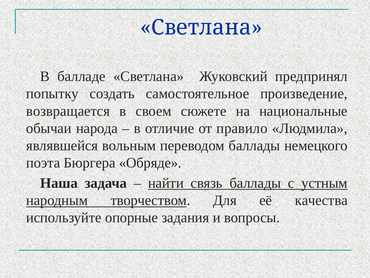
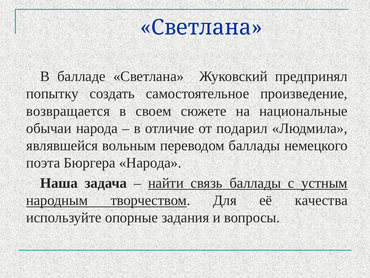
правило: правило -> подарил (242, 128)
Бюргера Обряде: Обряде -> Народа (150, 163)
